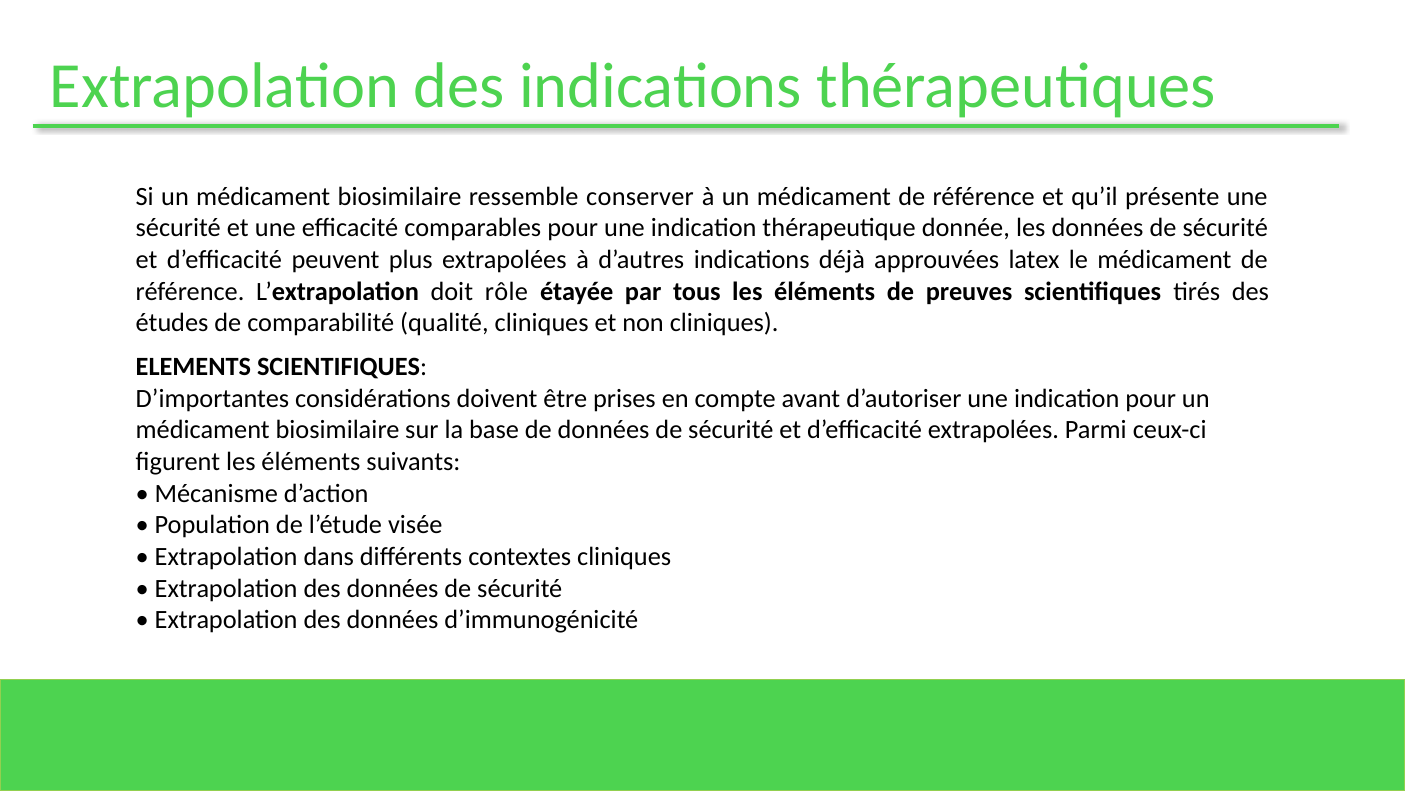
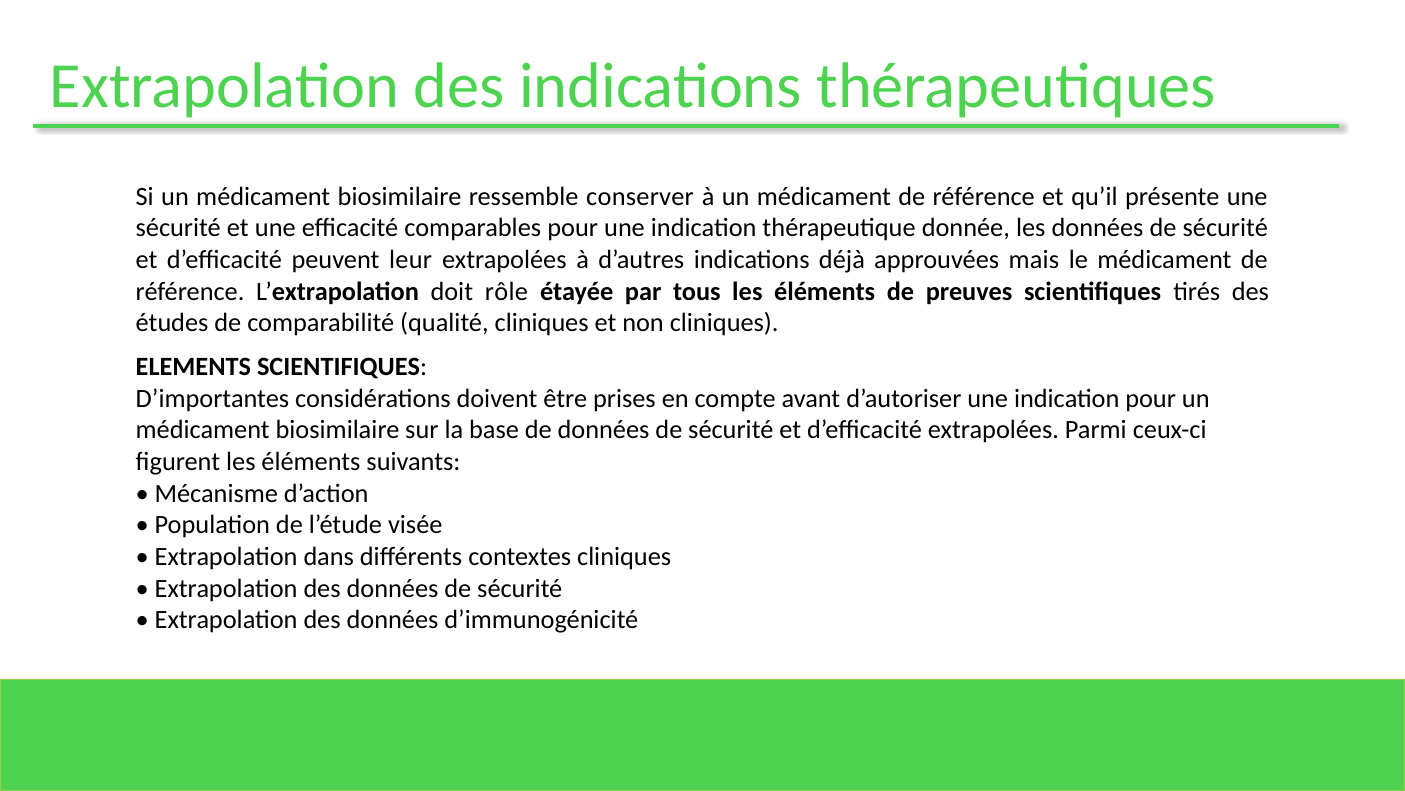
plus: plus -> leur (411, 259)
latex: latex -> mais (1034, 259)
